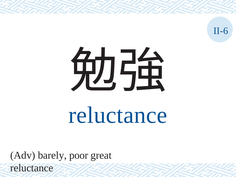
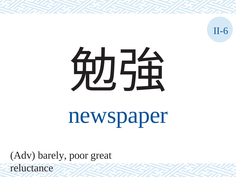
reluctance: reluctance -> newspaper (118, 115)
